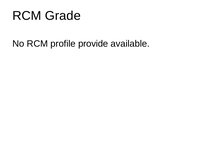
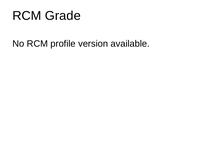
provide: provide -> version (93, 44)
